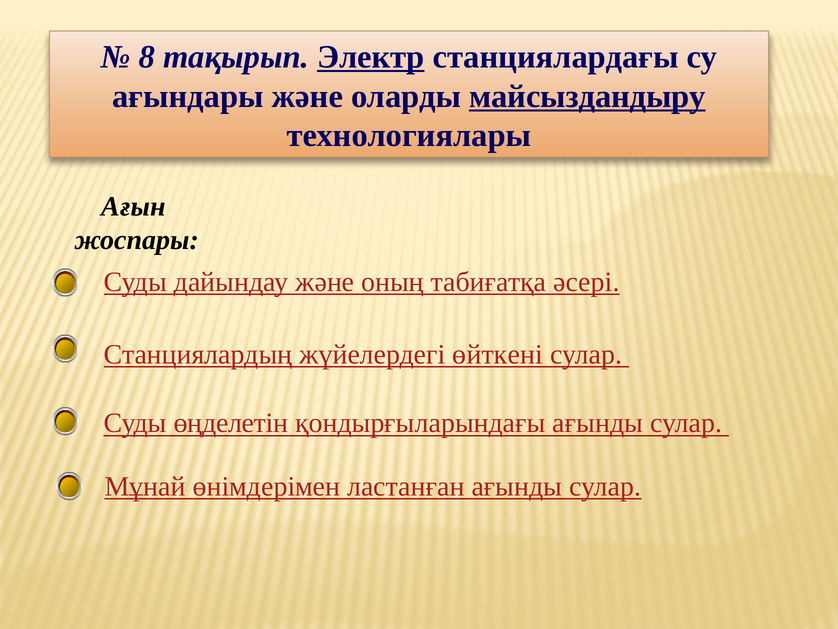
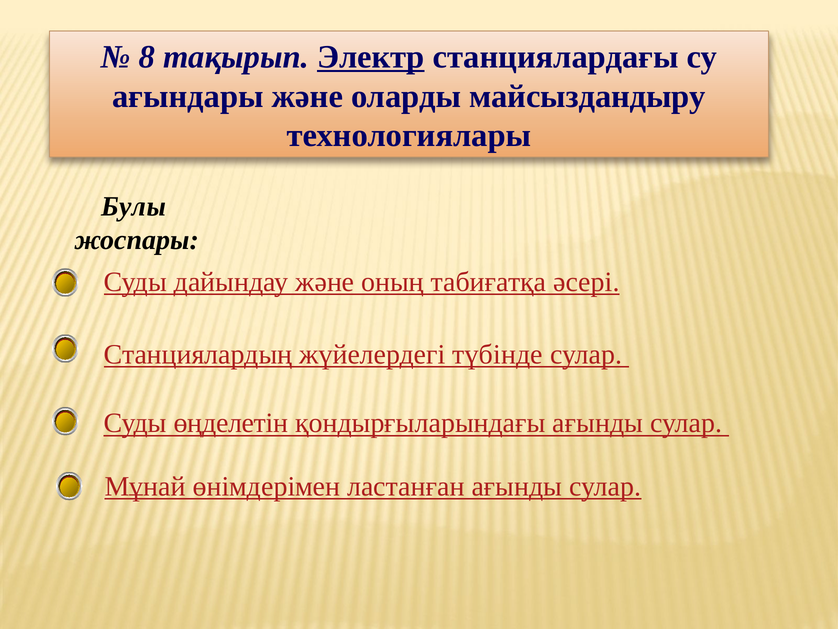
майсыздандыру underline: present -> none (587, 96)
Ағын: Ағын -> Булы (134, 206)
өйткені: өйткені -> түбінде (498, 354)
